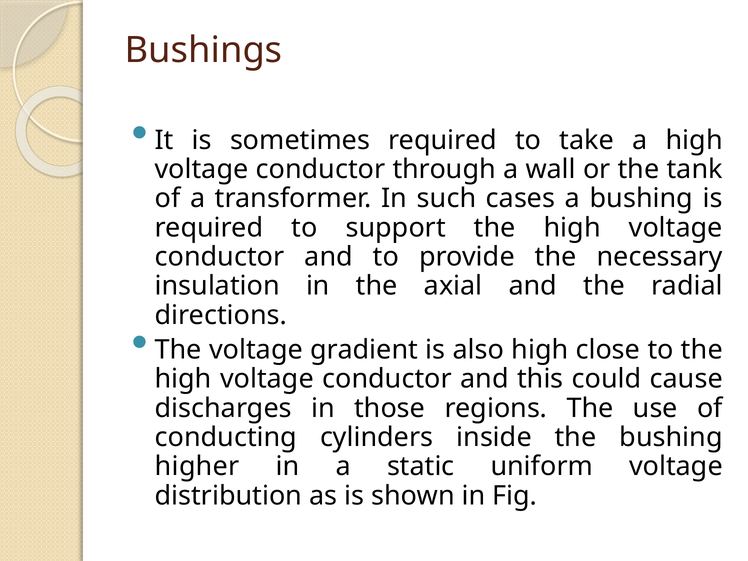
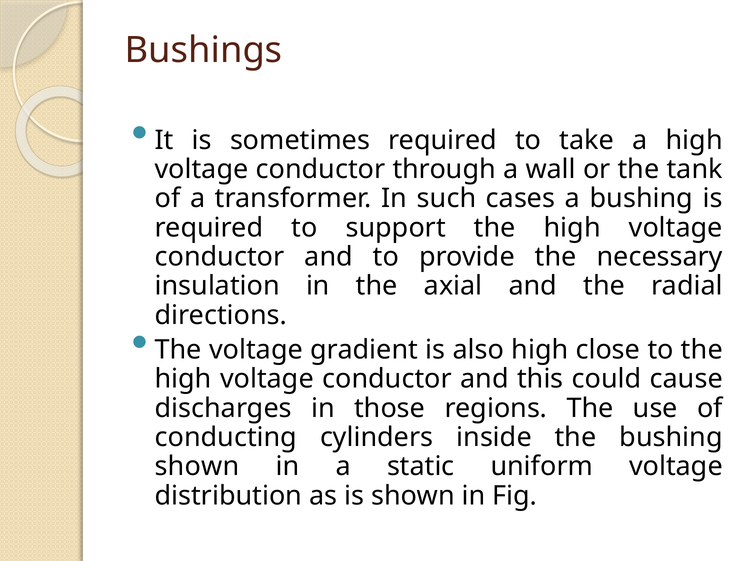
higher: higher -> shown (197, 467)
